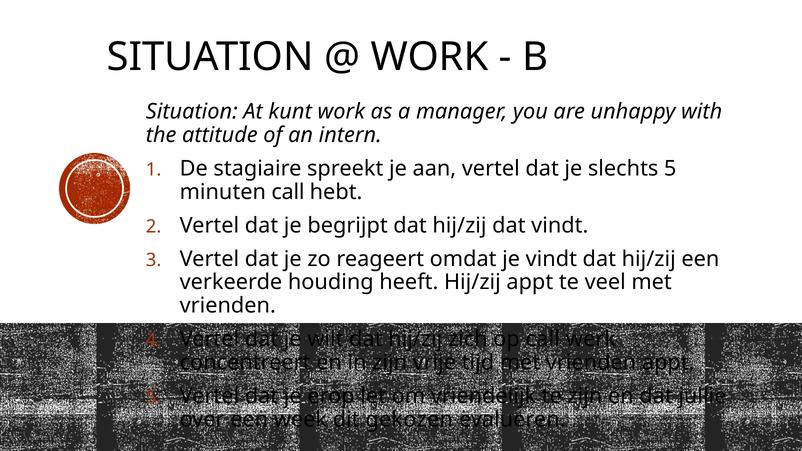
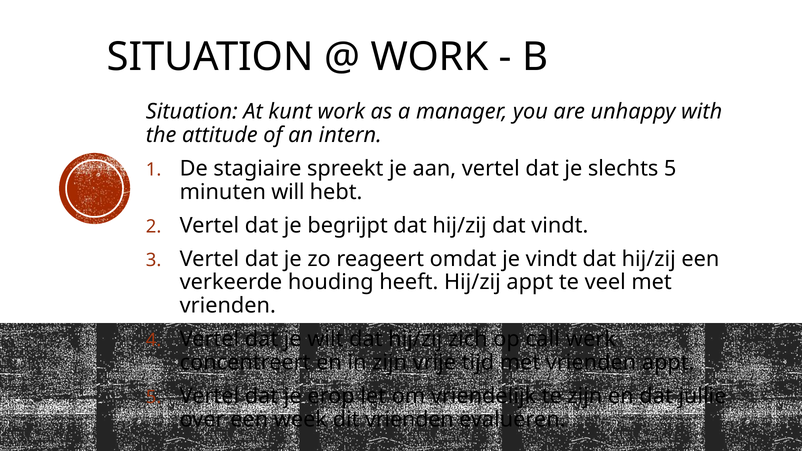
minuten call: call -> will (288, 192)
dit gekozen: gekozen -> vrienden (409, 420)
